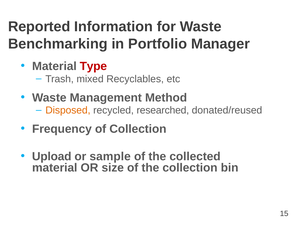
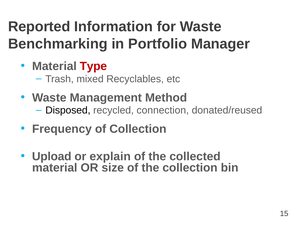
Disposed colour: orange -> black (68, 110)
researched: researched -> connection (163, 110)
sample: sample -> explain (110, 156)
